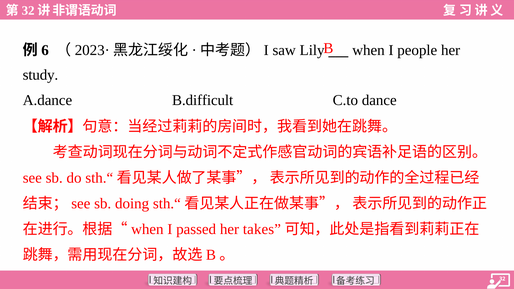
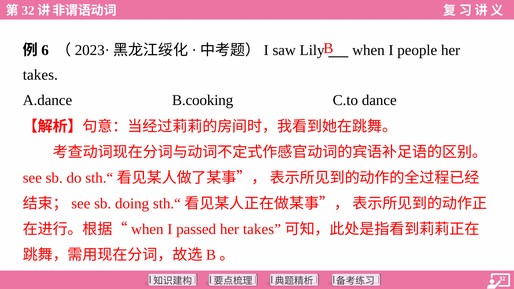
study: study -> takes (40, 75)
B.difficult: B.difficult -> B.cooking (203, 100)
